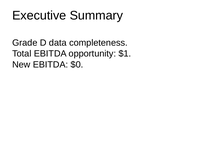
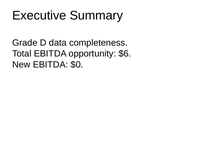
$1: $1 -> $6 (125, 54)
